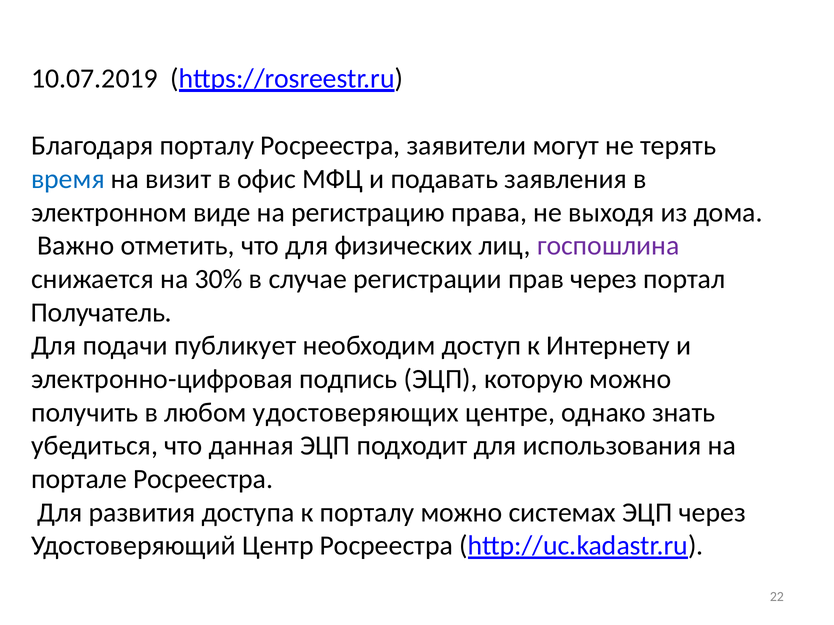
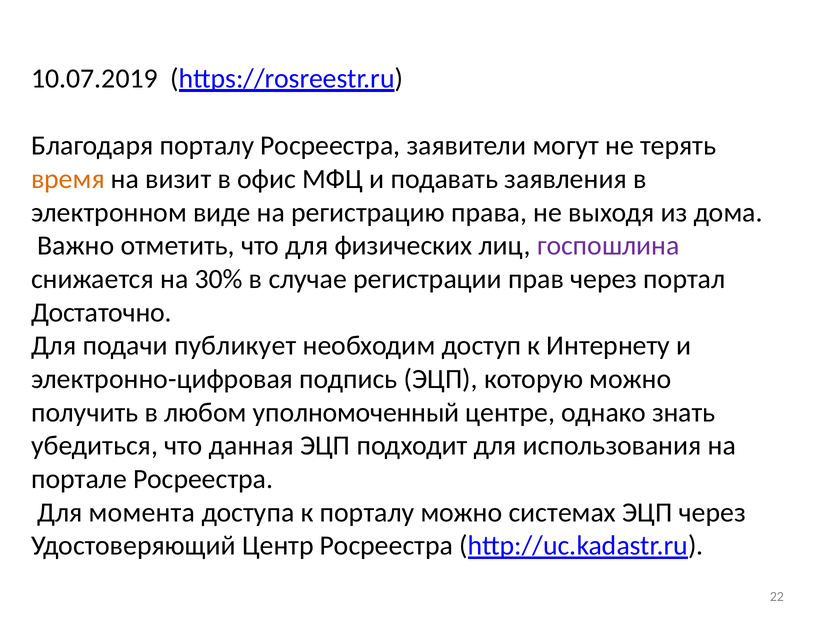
время colour: blue -> orange (68, 179)
Получатель: Получатель -> Достаточно (101, 313)
удостоверяющих: удостоверяющих -> уполномоченный (356, 413)
развития: развития -> момента (142, 513)
